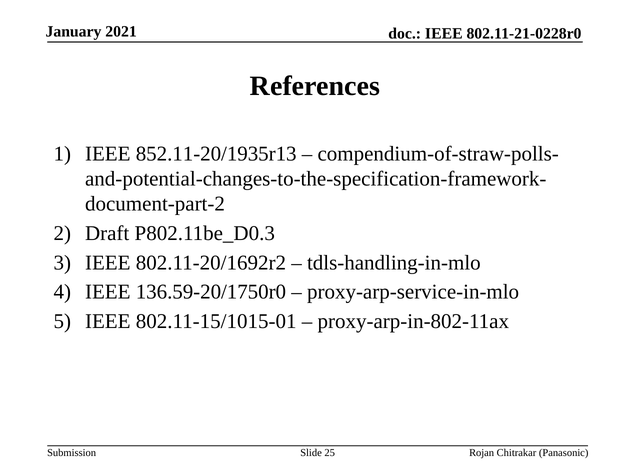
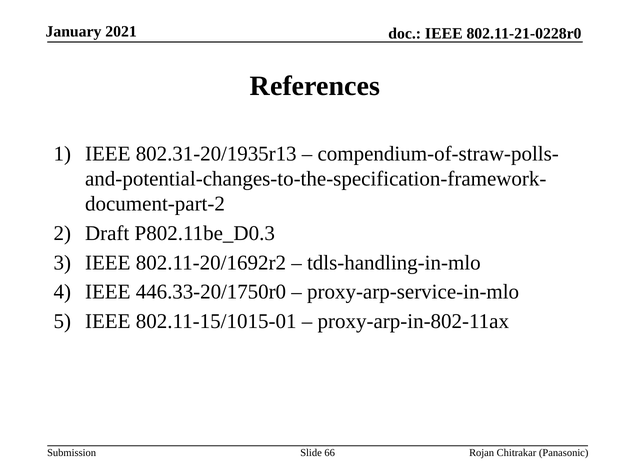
852.11-20/1935r13: 852.11-20/1935r13 -> 802.31-20/1935r13 (216, 154)
136.59-20/1750r0: 136.59-20/1750r0 -> 446.33-20/1750r0 (211, 292)
25: 25 -> 66 (330, 453)
